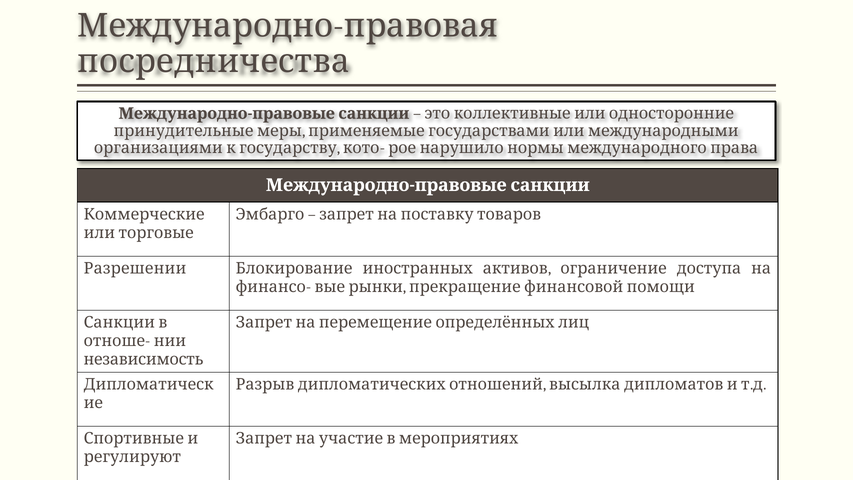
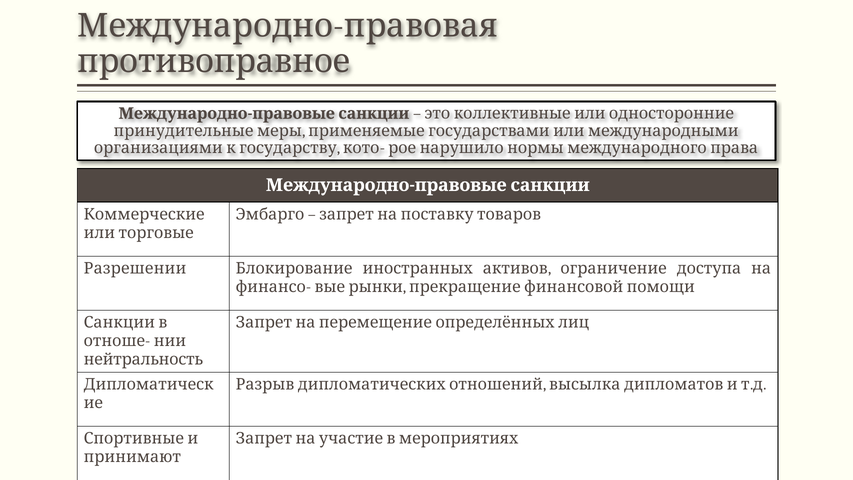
посредничества: посредничества -> противоправное (214, 62)
независимость: независимость -> нейтральность (143, 359)
регулируют: регулируют -> принимают (132, 457)
